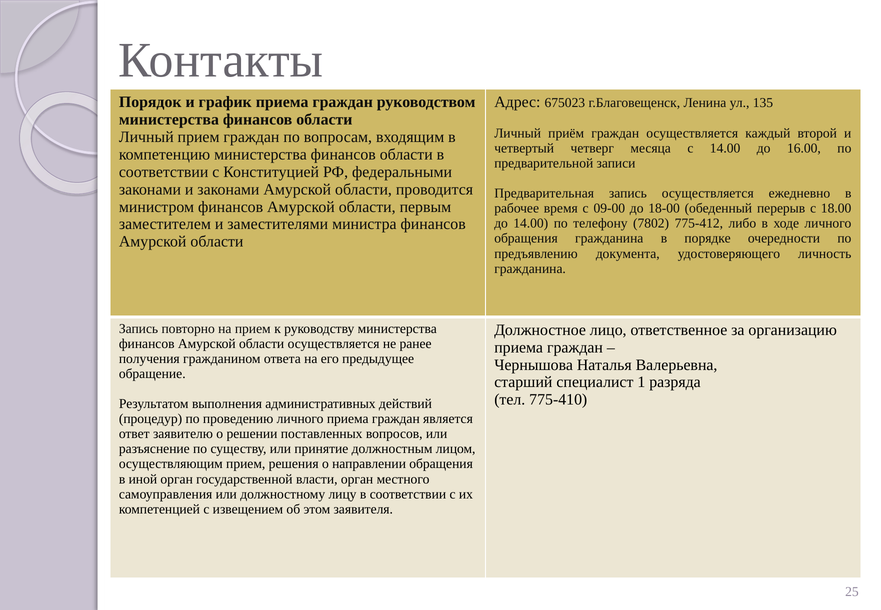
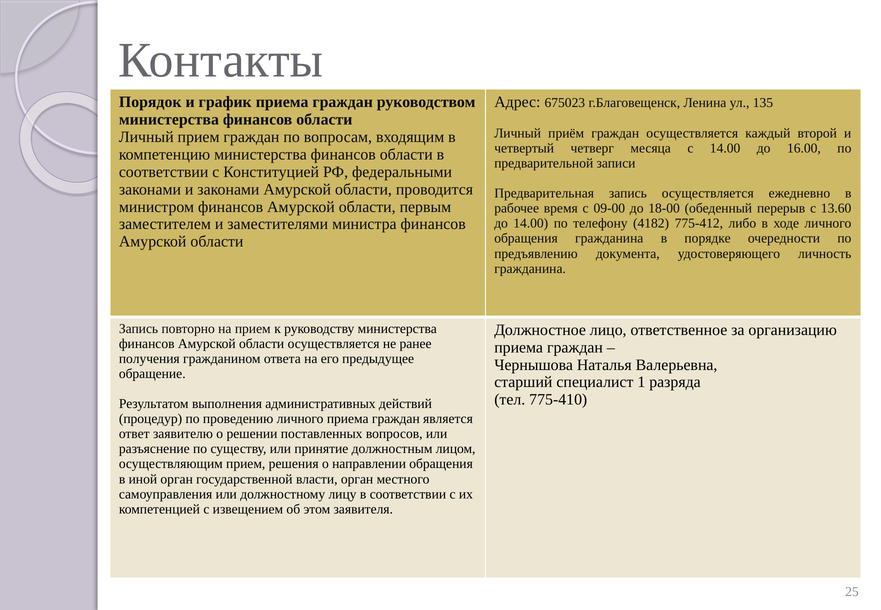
18.00: 18.00 -> 13.60 (836, 208)
7802: 7802 -> 4182 (651, 223)
